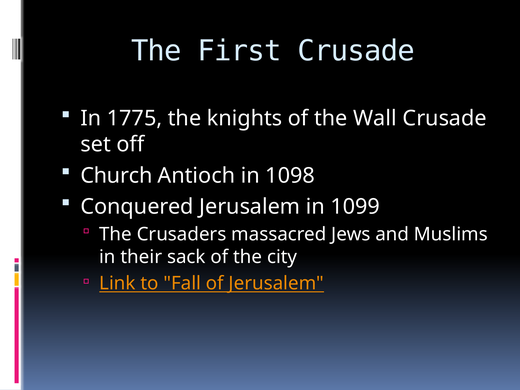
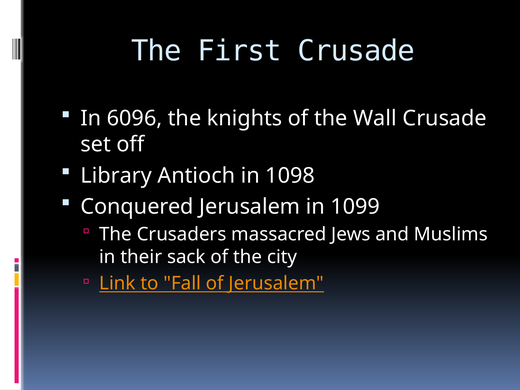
1775: 1775 -> 6096 (135, 118)
Church: Church -> Library (116, 176)
